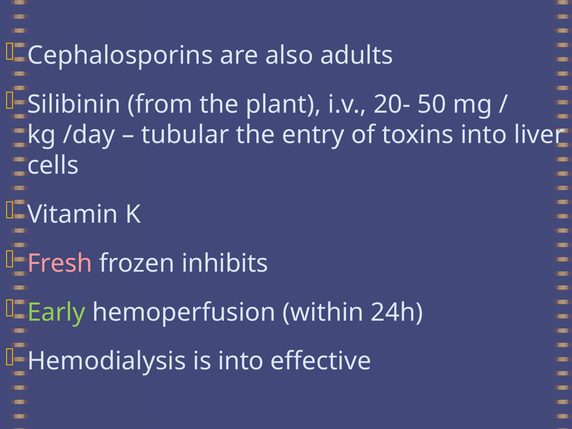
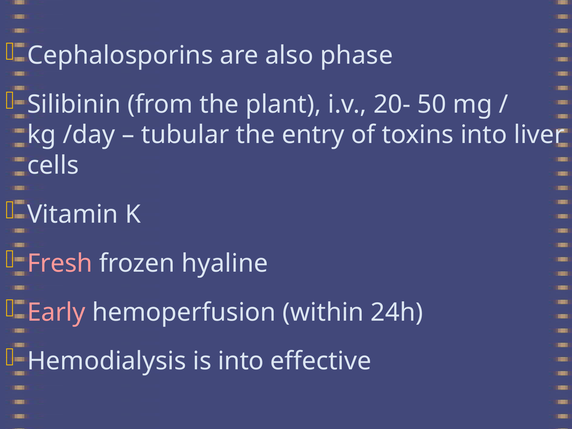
adults: adults -> phase (357, 55)
inhibits: inhibits -> hyaline (225, 263)
Early colour: light green -> pink (56, 312)
